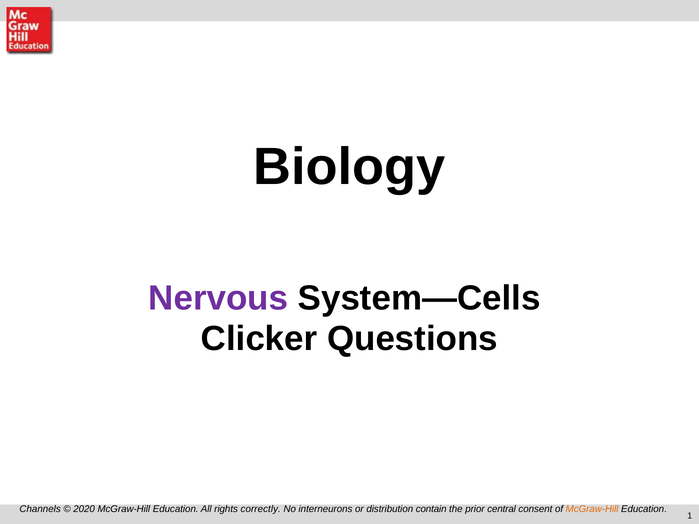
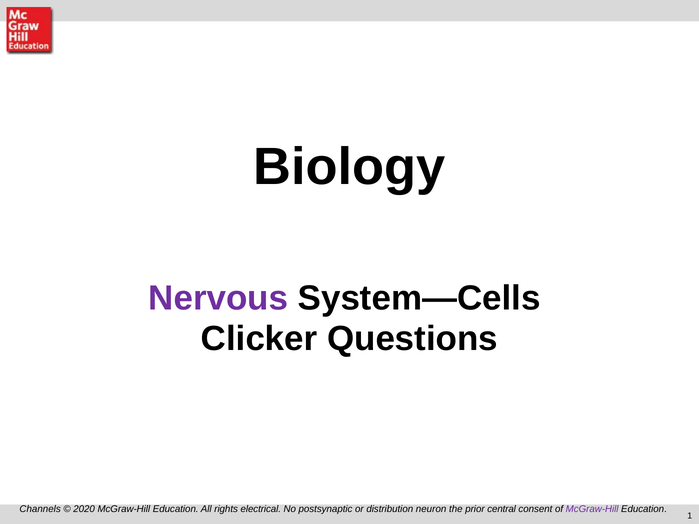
correctly: correctly -> electrical (261, 509)
interneurons: interneurons -> postsynaptic (326, 509)
contain: contain -> neuron (431, 509)
McGraw-Hill colour: orange -> purple (592, 509)
